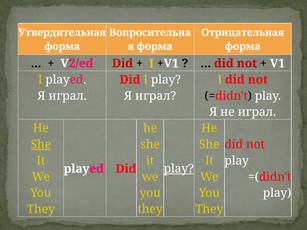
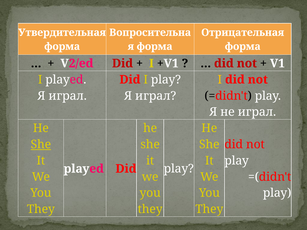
play underline: present -> none (179, 169)
